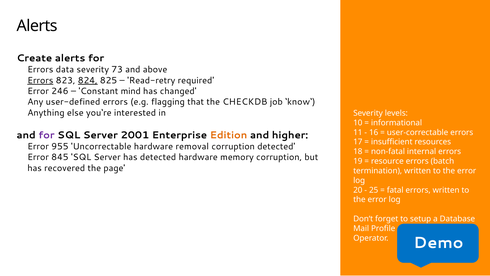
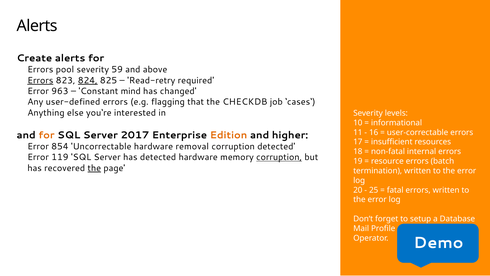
data: data -> pool (65, 69)
73: 73 -> 59 (117, 69)
246: 246 -> 963 (60, 91)
know‘: know‘ -> cases‘ (300, 102)
for colour: purple -> orange (47, 135)
2001: 2001 -> 2017 (135, 135)
955: 955 -> 854 (60, 146)
845: 845 -> 119 (60, 157)
corruption underline: none -> present (279, 157)
the underline: none -> present (94, 168)
